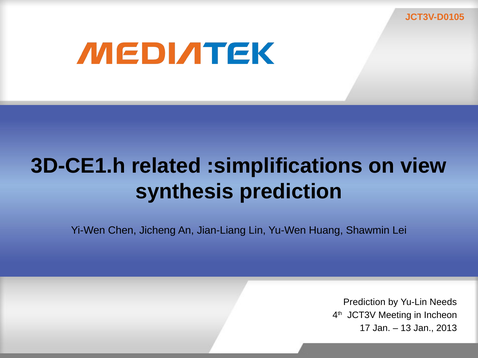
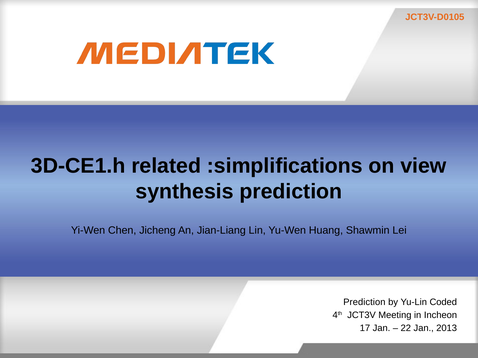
Needs: Needs -> Coded (443, 302)
13: 13 -> 22 (406, 328)
